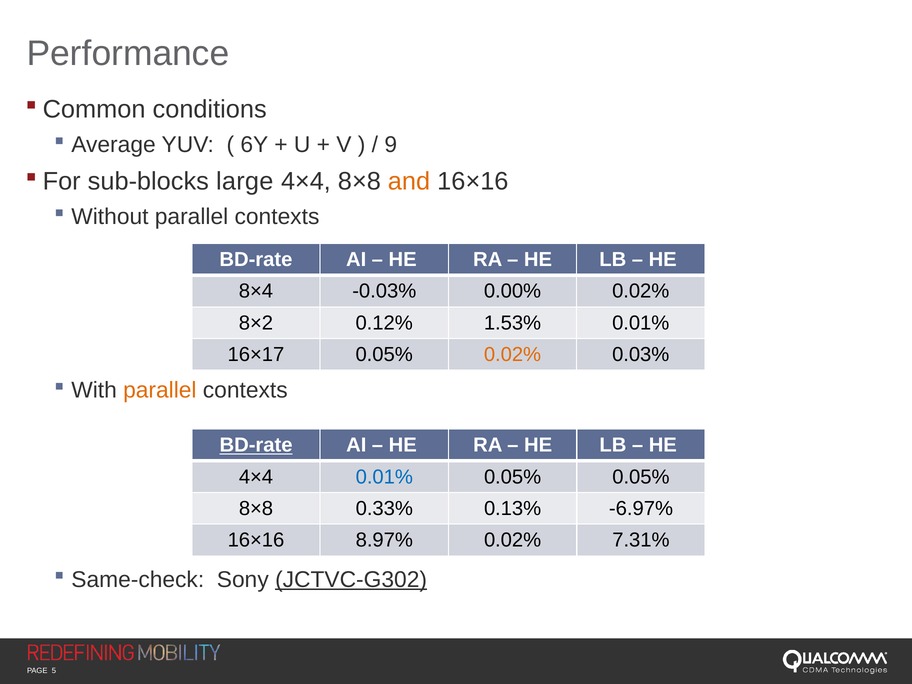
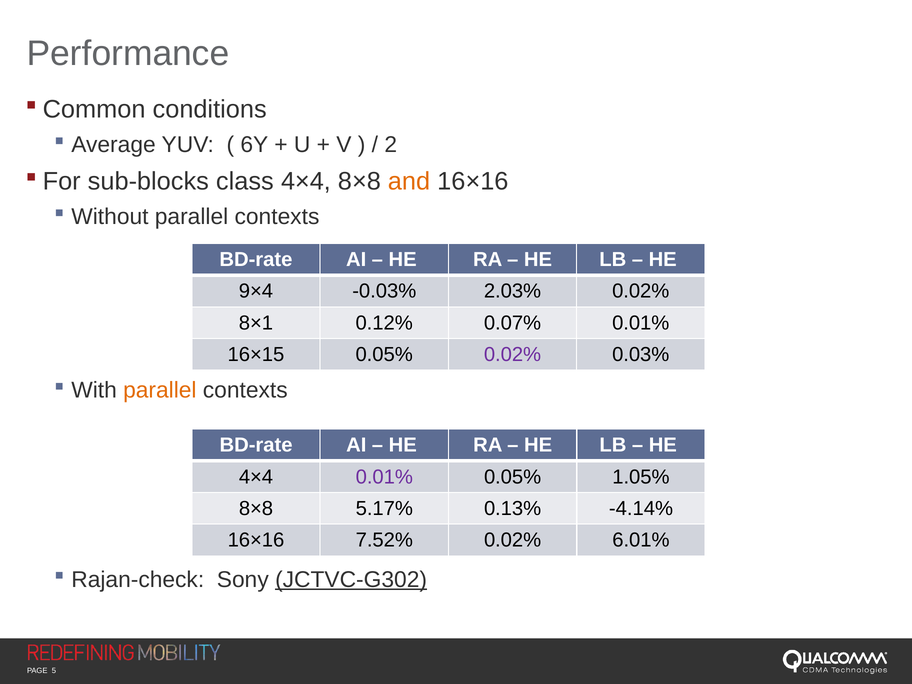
9: 9 -> 2 (391, 145)
large: large -> class (245, 181)
8×4: 8×4 -> 9×4 (256, 291)
0.00%: 0.00% -> 2.03% (513, 291)
8×2: 8×2 -> 8×1 (256, 323)
1.53%: 1.53% -> 0.07% (513, 323)
16×17: 16×17 -> 16×15 (256, 355)
0.02% colour: orange -> purple (513, 355)
BD-rate underline: present -> none (256, 445)
0.01% colour: blue -> purple (384, 477)
0.05% 0.05%: 0.05% -> 1.05% (641, 477)
0.33%: 0.33% -> 5.17% (384, 509)
-6.97%: -6.97% -> -4.14% (641, 509)
8.97%: 8.97% -> 7.52% (384, 540)
7.31%: 7.31% -> 6.01% (641, 540)
Same-check: Same-check -> Rajan-check (138, 580)
